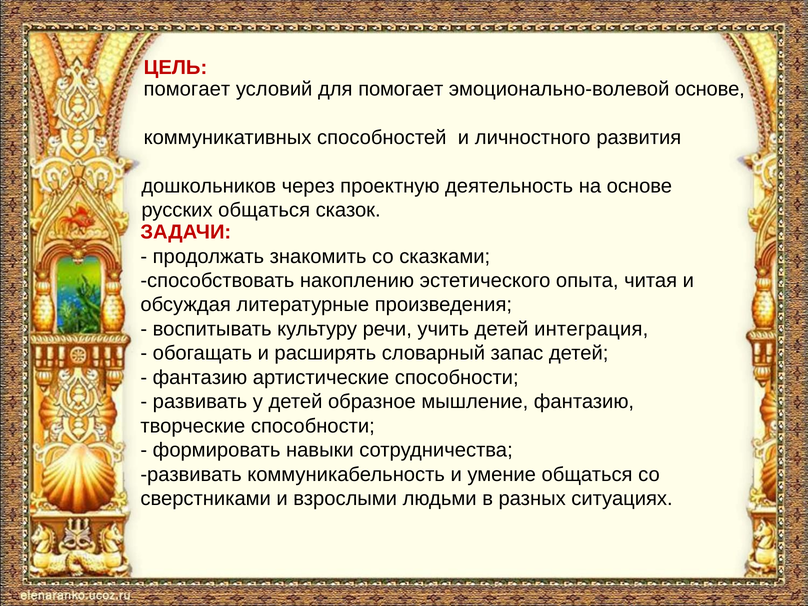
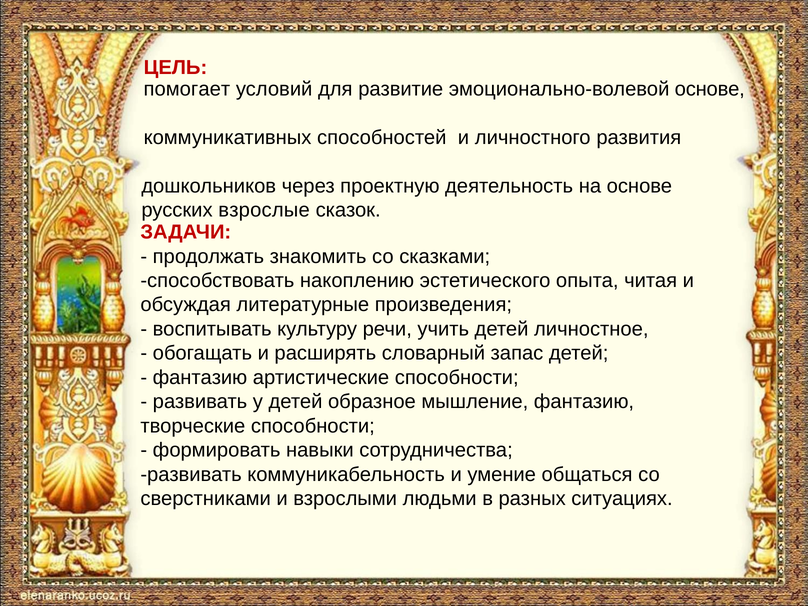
для помогает: помогает -> развитие (401, 89)
русских общаться: общаться -> взрослые (264, 210)
интеграция: интеграция -> личностное (591, 329)
